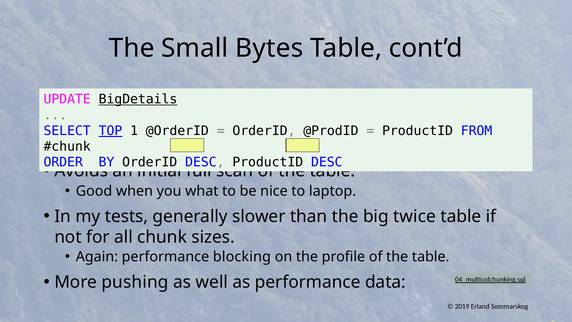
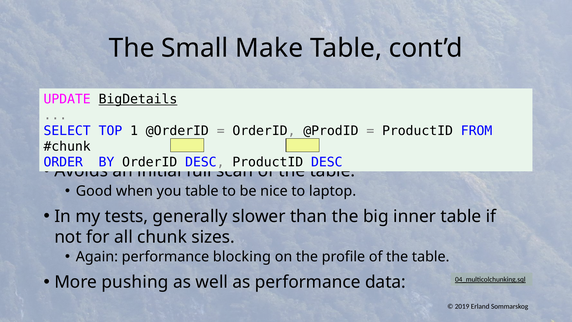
Bytes: Bytes -> Make (269, 48)
TOP underline: present -> none (110, 131)
you what: what -> table (202, 191)
twice: twice -> inner (415, 216)
